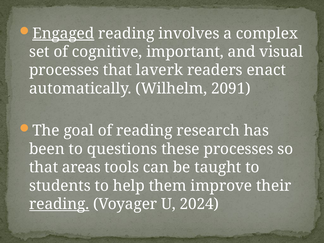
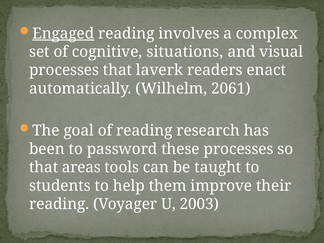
important: important -> situations (185, 52)
2091: 2091 -> 2061 (231, 89)
questions: questions -> password (122, 149)
reading underline: present -> none (59, 204)
2024: 2024 -> 2003 (199, 204)
